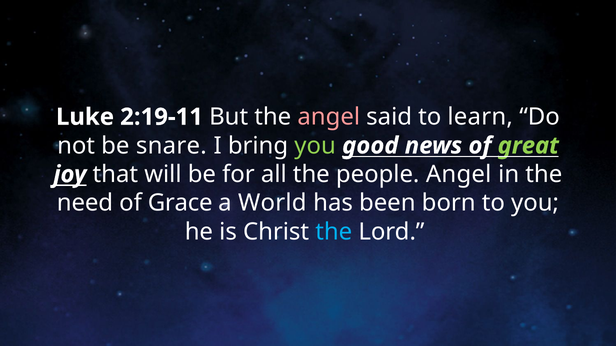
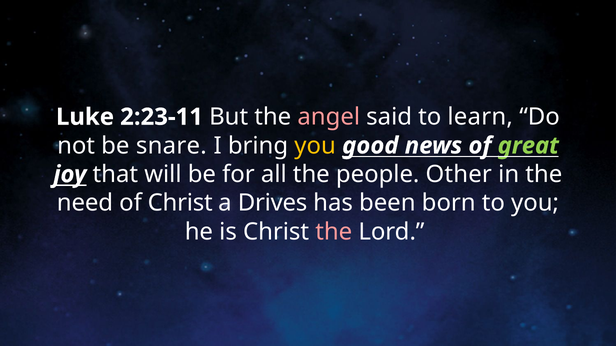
2:19-11: 2:19-11 -> 2:23-11 (162, 117)
you colour: light green -> yellow (315, 146)
people Angel: Angel -> Other (459, 175)
of Grace: Grace -> Christ (180, 203)
World: World -> Drives (273, 203)
the colour: light blue -> pink (334, 232)
